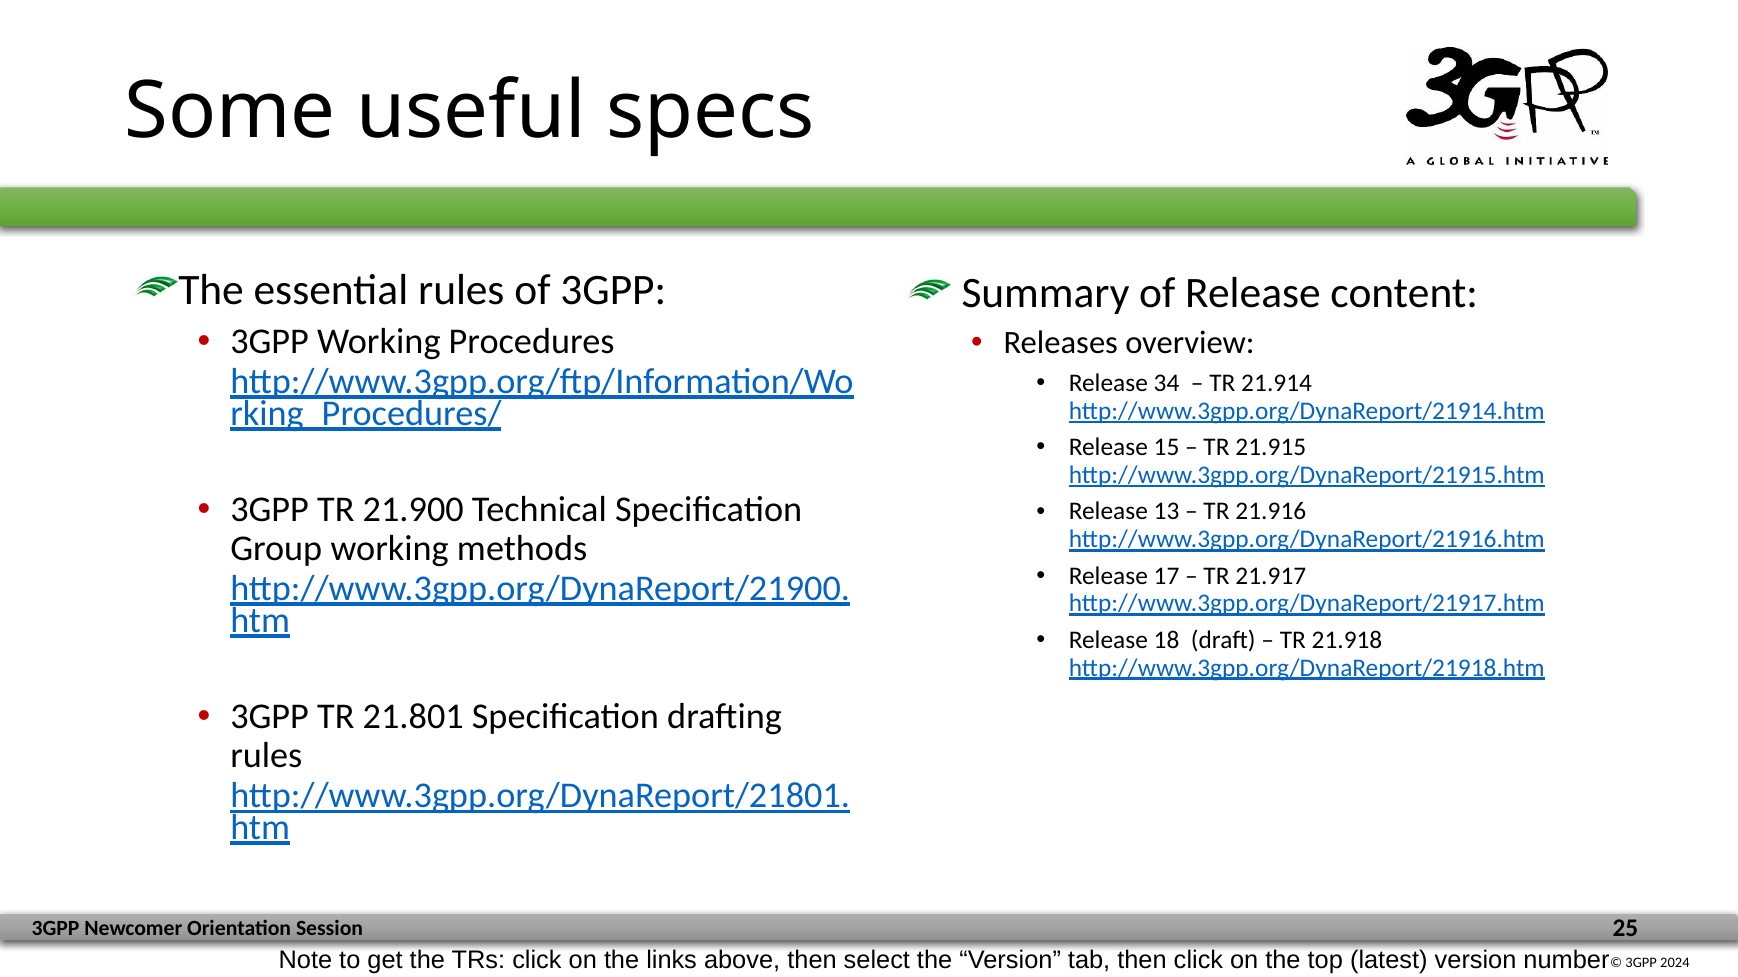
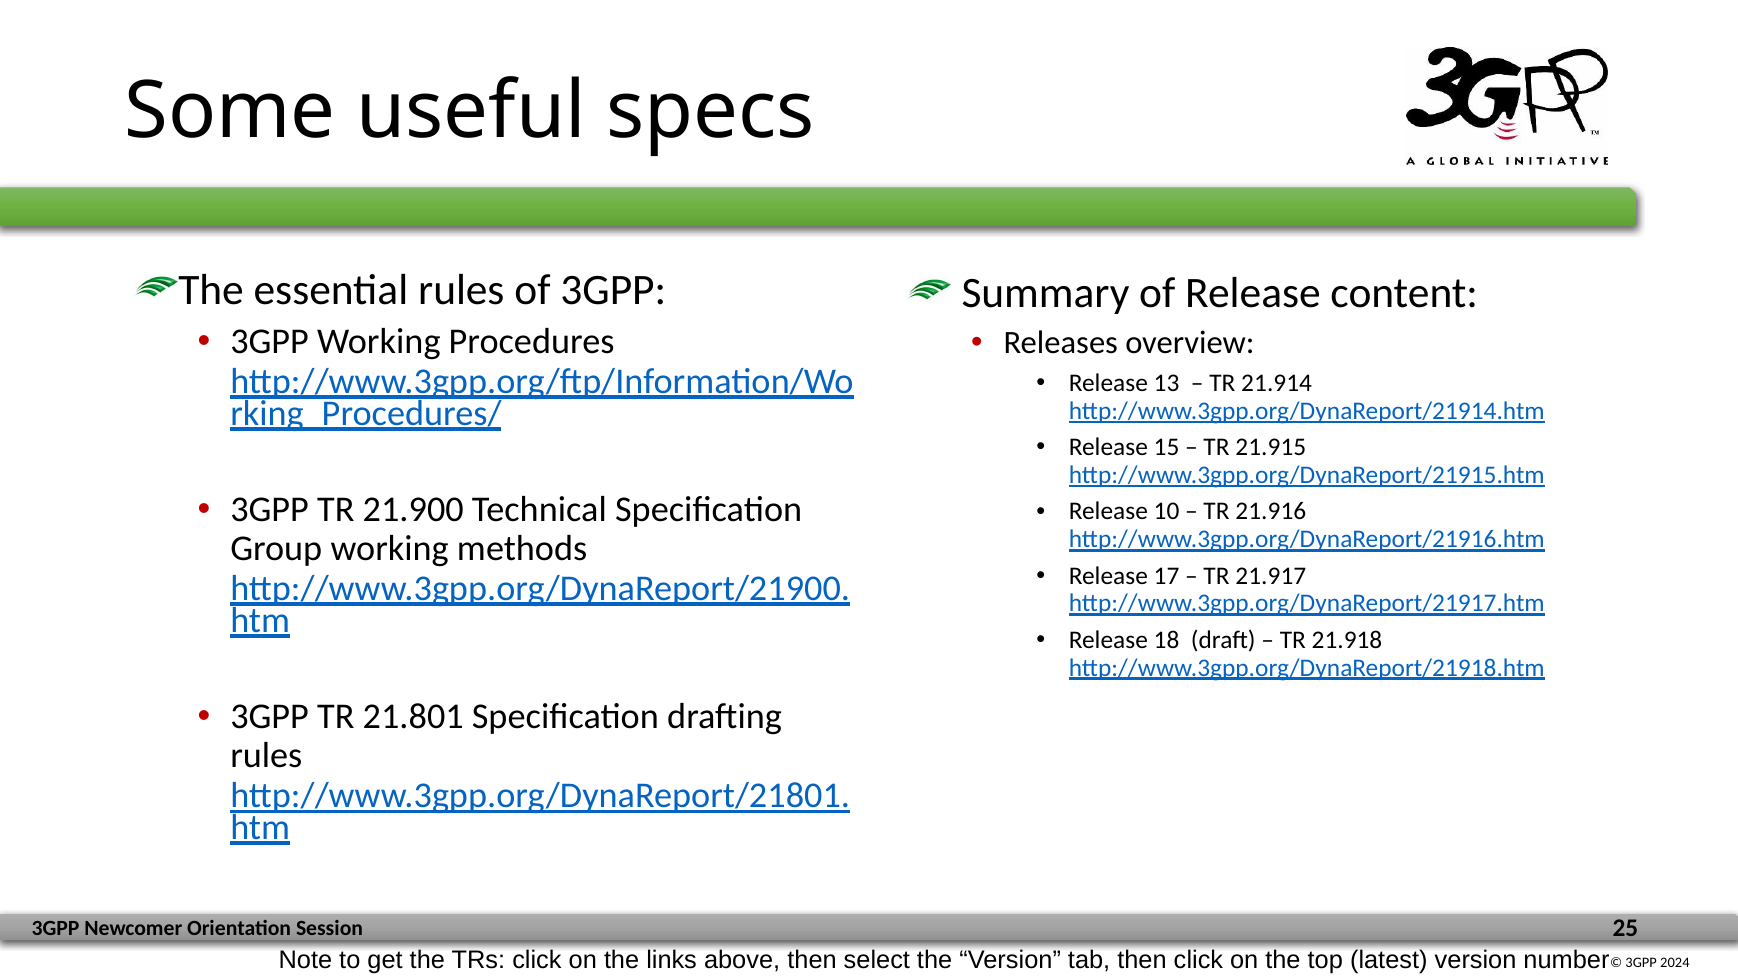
34: 34 -> 13 (1167, 384)
13: 13 -> 10 (1167, 512)
